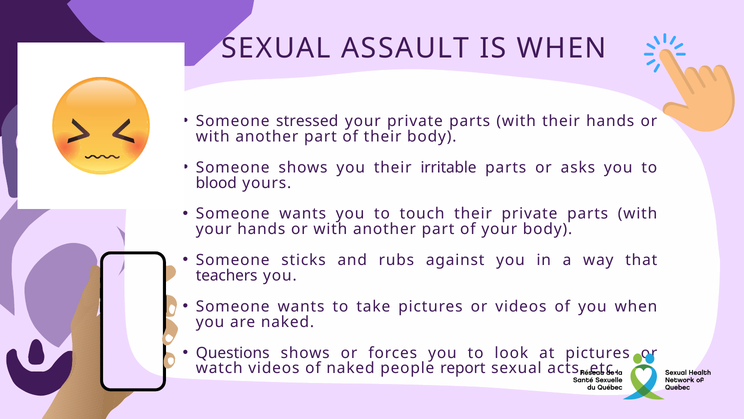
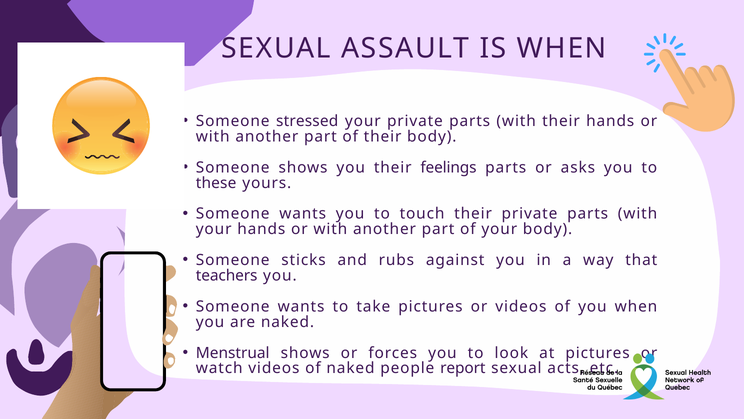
irritable: irritable -> feelings (448, 167)
blood: blood -> these (216, 183)
Questions: Questions -> Menstrual (233, 352)
